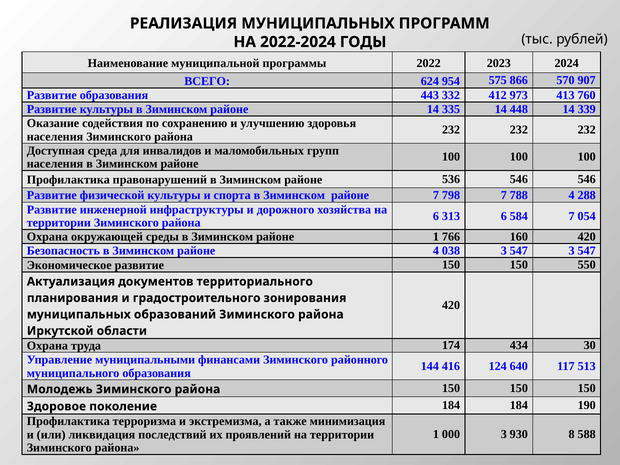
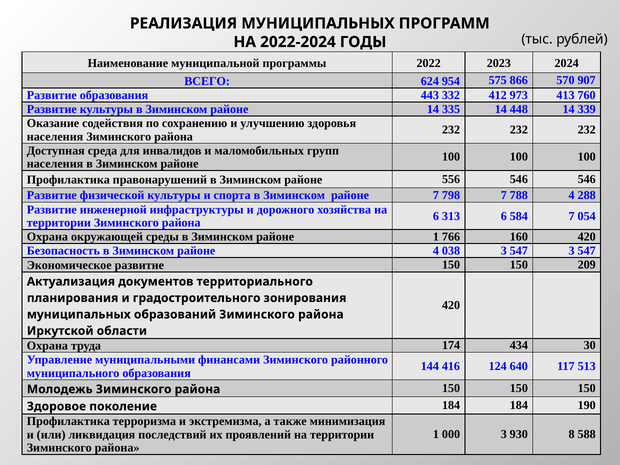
536: 536 -> 556 (451, 179)
550: 550 -> 209 (587, 265)
